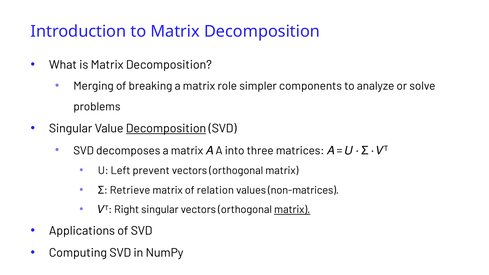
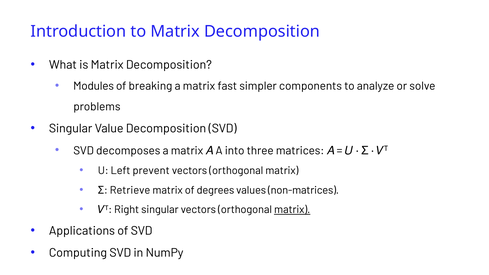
Merging: Merging -> Modules (94, 86)
role: role -> fast (227, 86)
Decomposition underline: present -> none (166, 128)
relation: relation -> degrees (215, 190)
